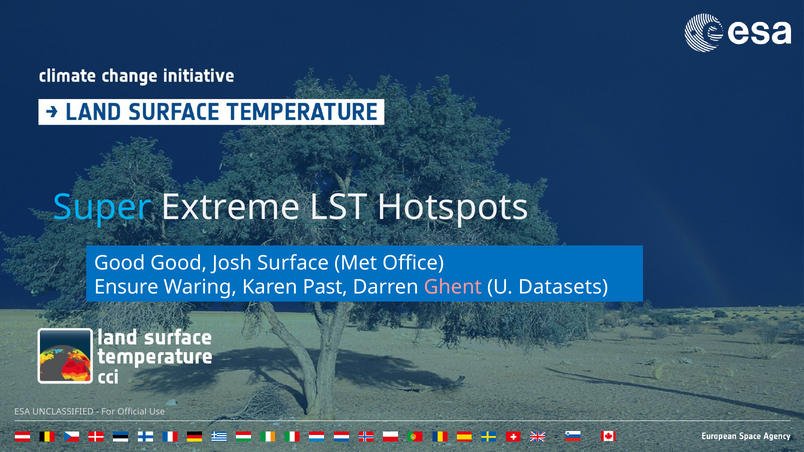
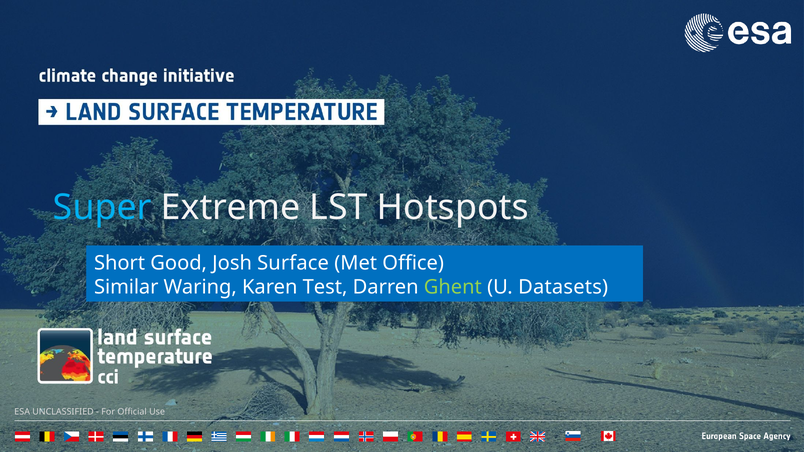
Good: Good -> Short (120, 263)
Ensure: Ensure -> Similar (126, 287)
Past: Past -> Test (325, 287)
Ghent colour: pink -> light green (453, 287)
